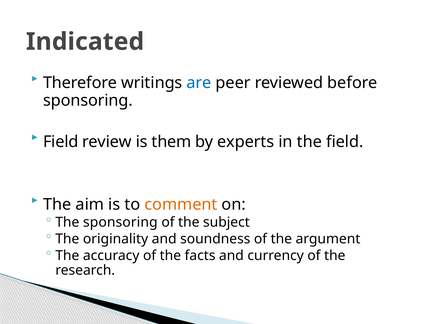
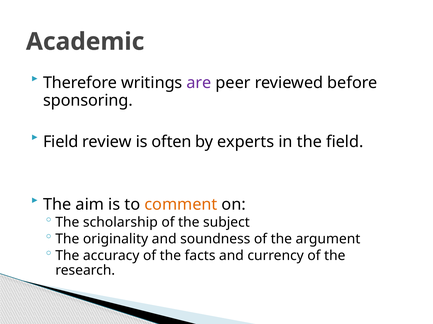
Indicated: Indicated -> Academic (85, 42)
are colour: blue -> purple (199, 83)
them: them -> often (172, 142)
The sponsoring: sponsoring -> scholarship (120, 223)
